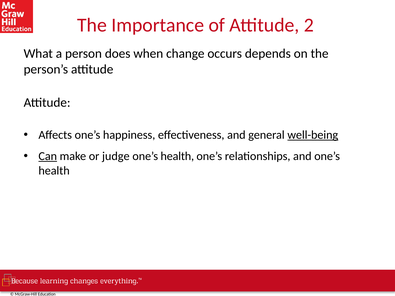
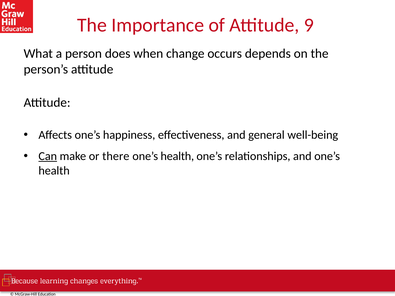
2: 2 -> 9 (309, 25)
well-being underline: present -> none (313, 135)
judge: judge -> there (116, 156)
